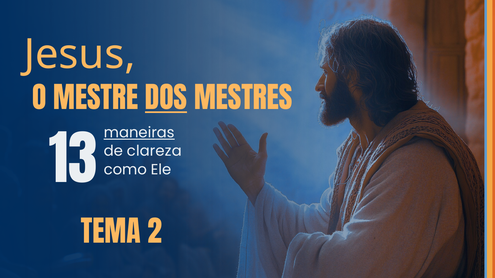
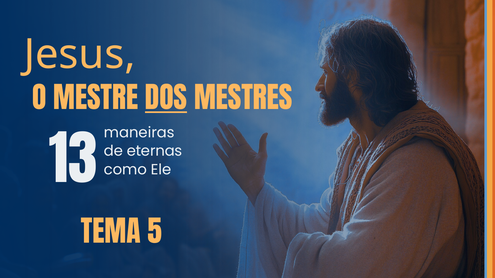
maneiras underline: present -> none (139, 133)
clareza: clareza -> eternas (155, 151)
2: 2 -> 5 (155, 234)
